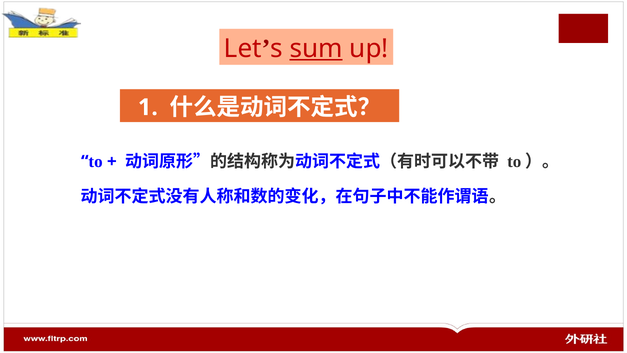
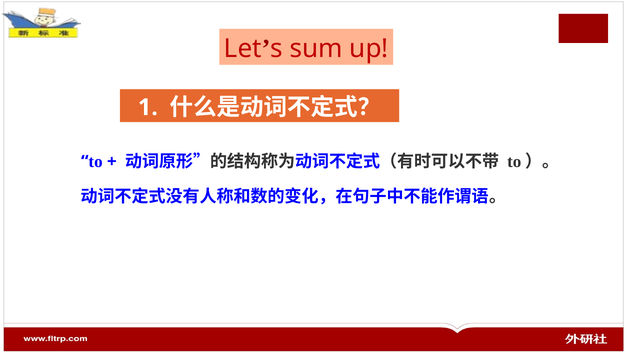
sum underline: present -> none (316, 49)
